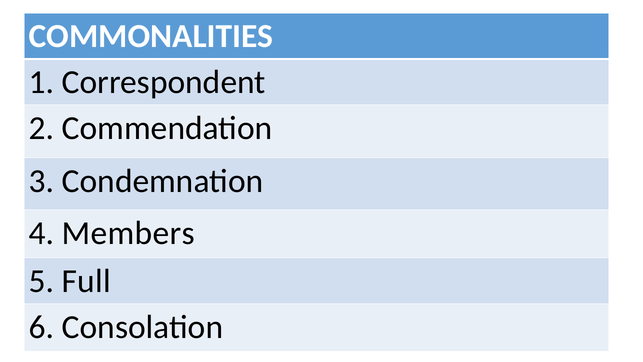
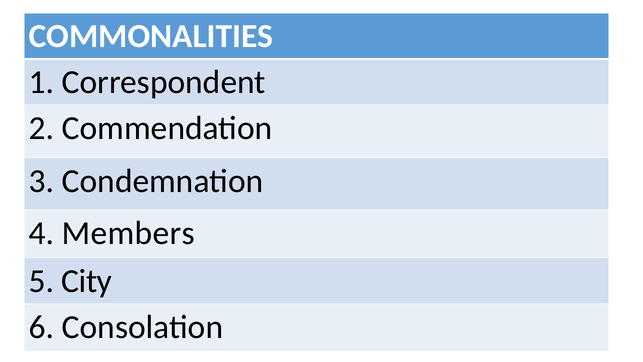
Full: Full -> City (87, 281)
